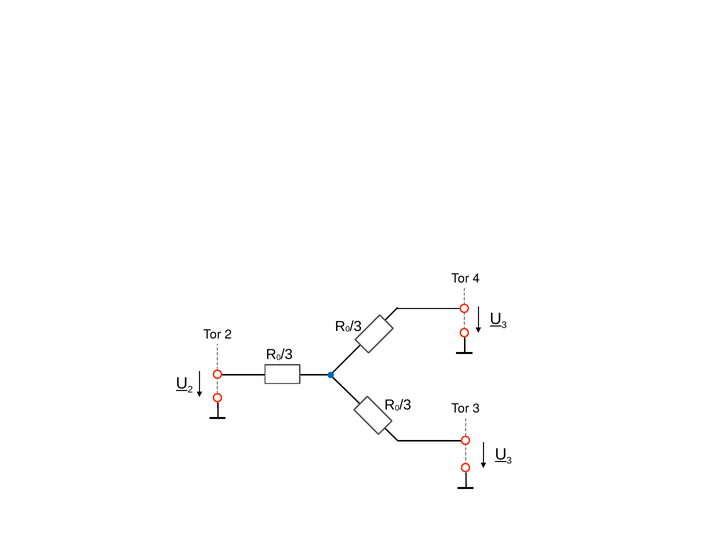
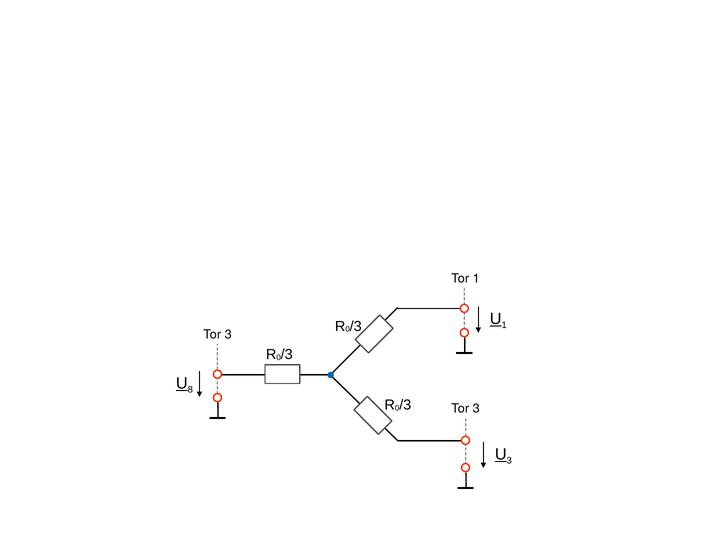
Tor 4: 4 -> 1 (476, 278)
3: 3 -> 1 (504, 325)
2: 2 -> 3 (228, 334)
2: 2 -> 8 (190, 389)
